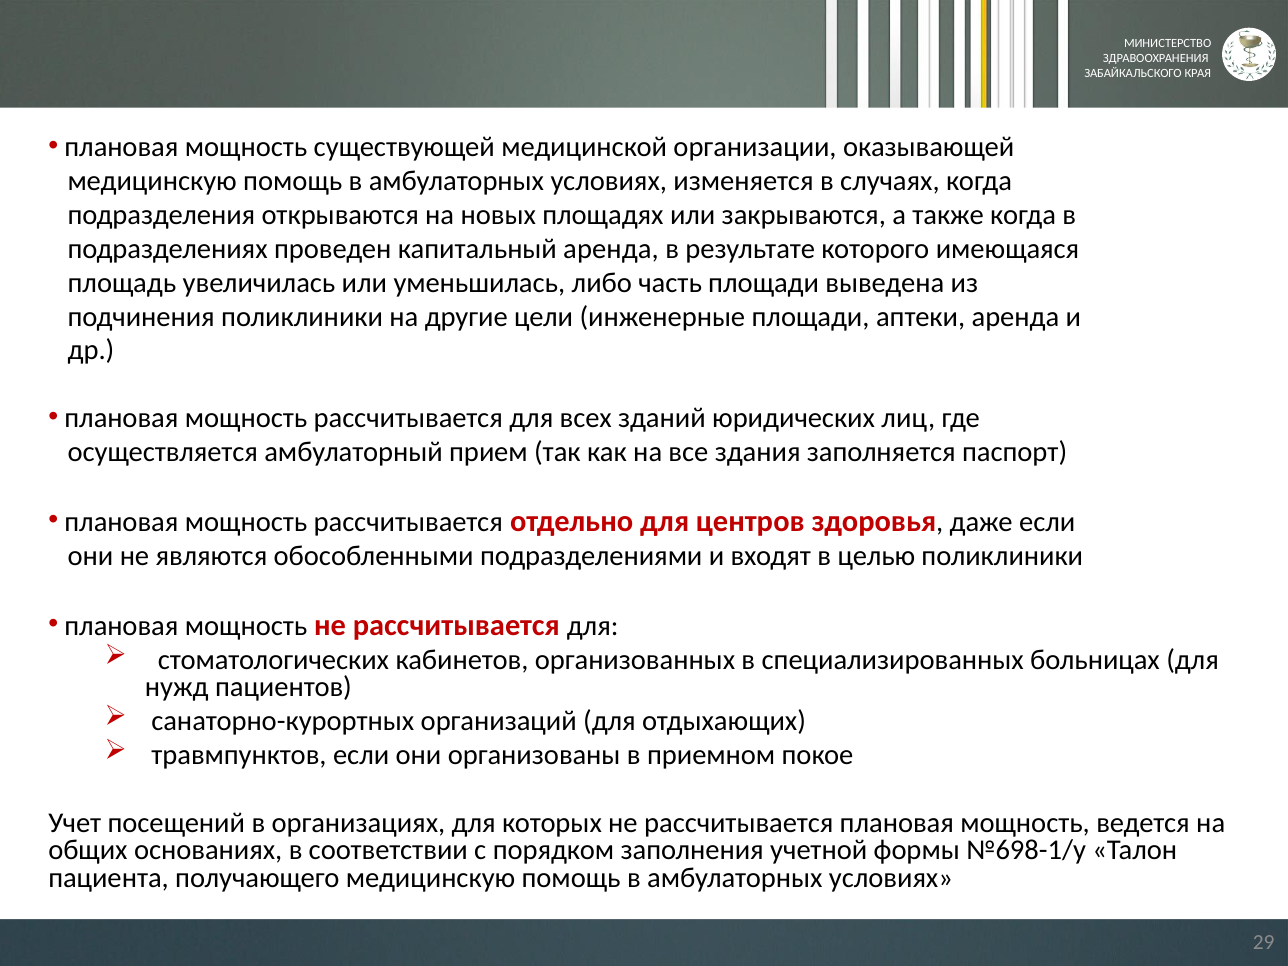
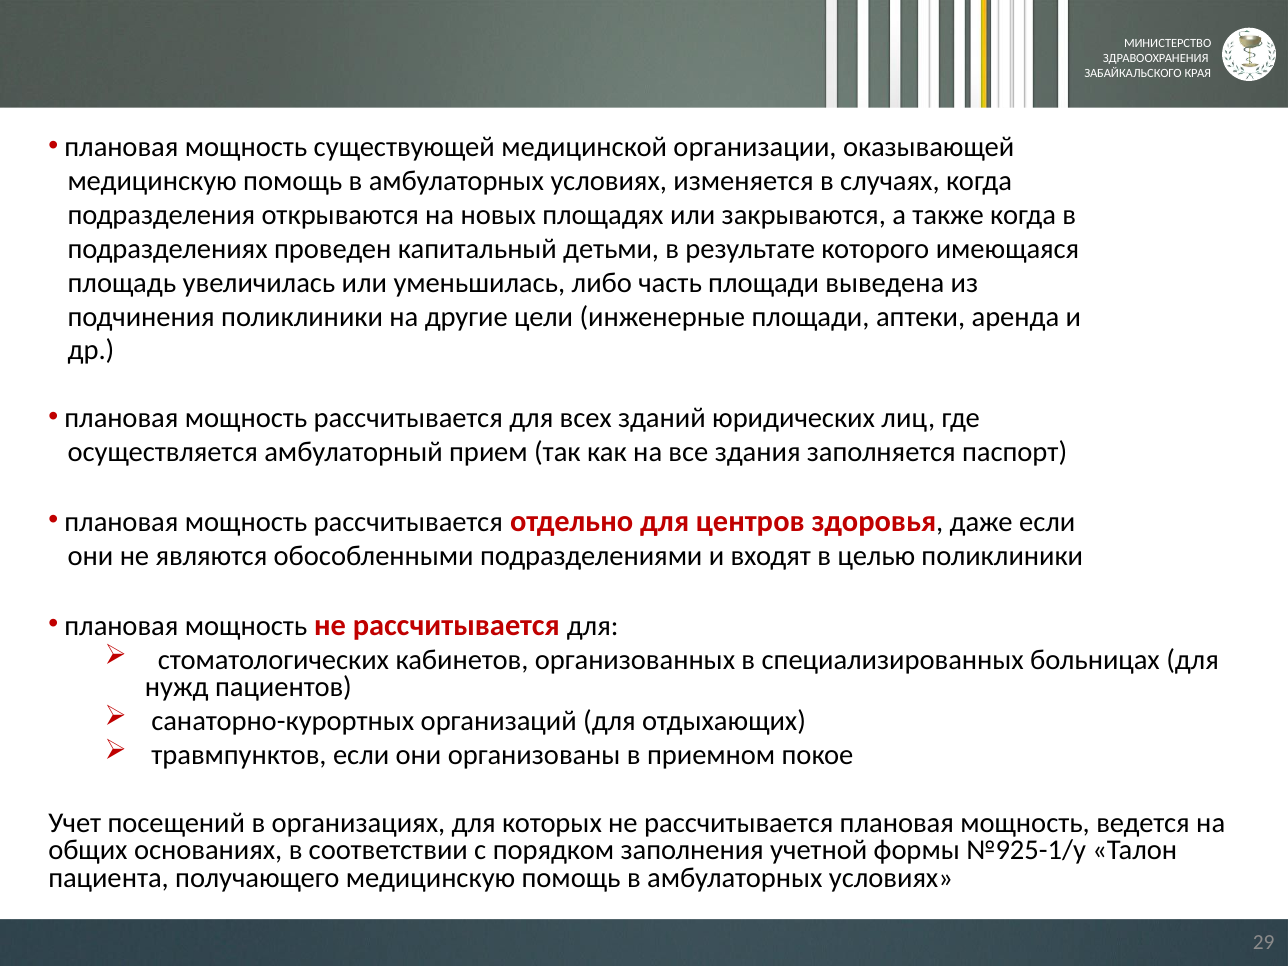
капитальный аренда: аренда -> детьми (611, 249)
№698-1/у: №698-1/у -> №925-1/у (1026, 850)
